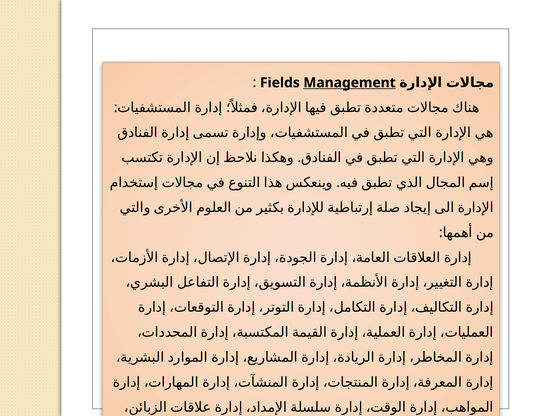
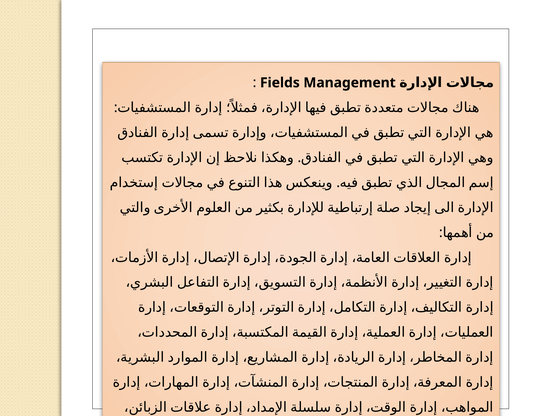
Management underline: present -> none (350, 83)
